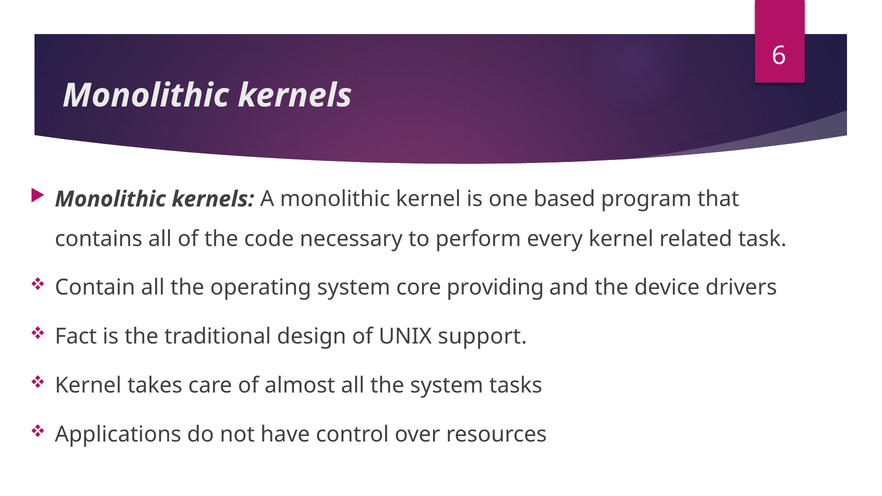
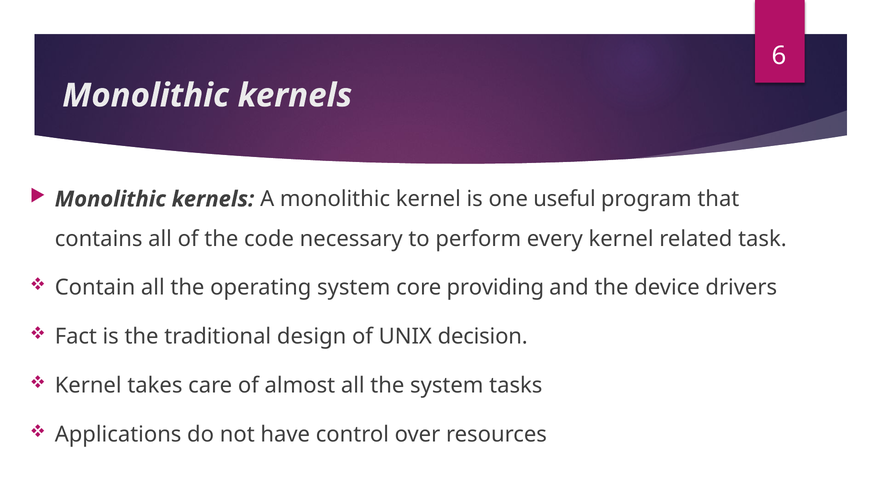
based: based -> useful (564, 199)
support: support -> decision (483, 337)
